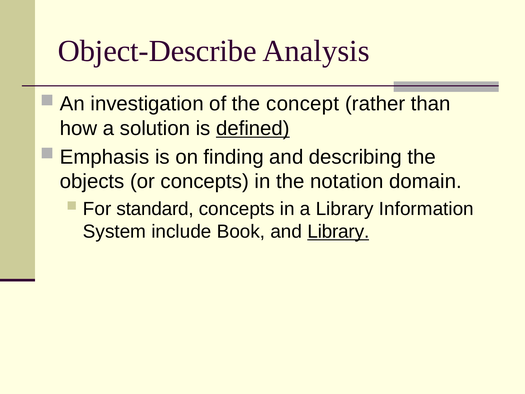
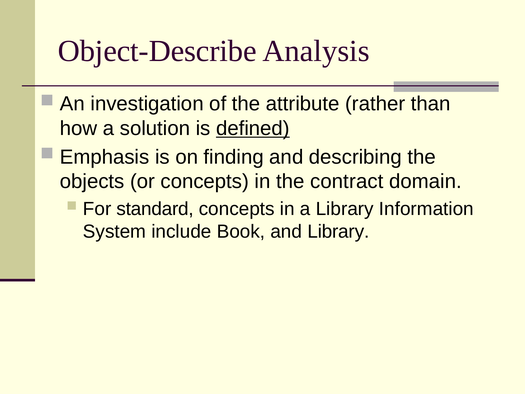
concept: concept -> attribute (303, 104)
notation: notation -> contract (347, 181)
Library underline: present -> none (338, 231)
